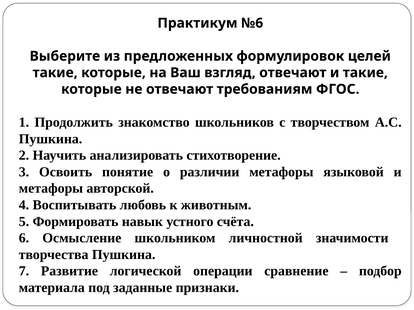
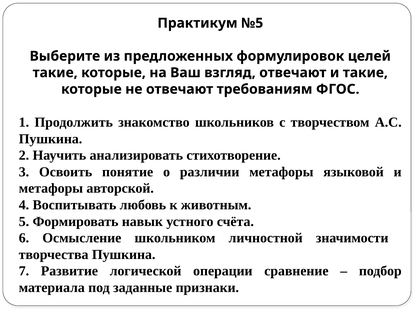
№6: №6 -> №5 (252, 23)
